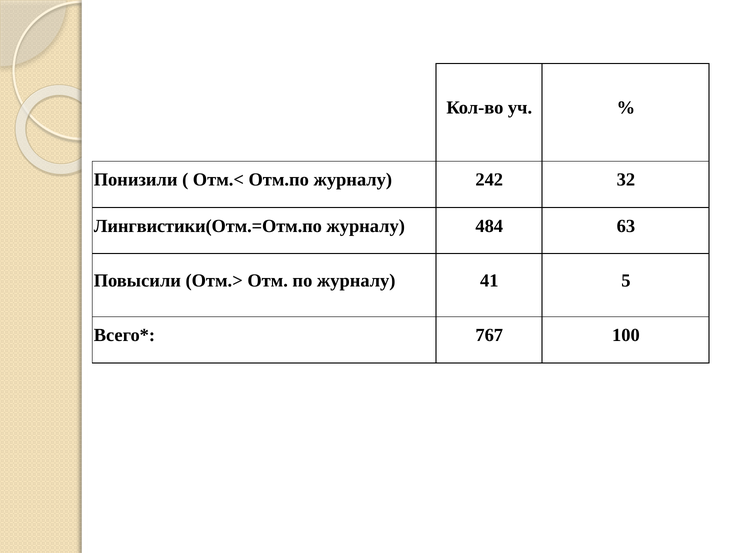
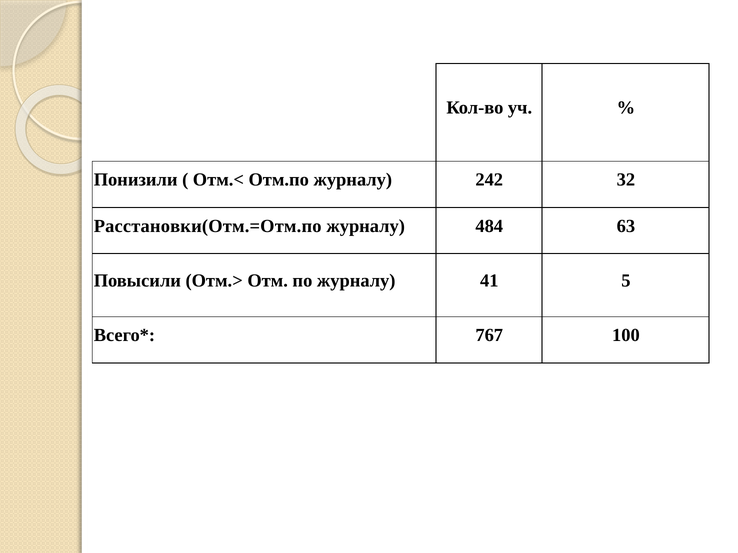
Лингвистики(Отм.=Отм.по: Лингвистики(Отм.=Отм.по -> Расстановки(Отм.=Отм.по (208, 226)
